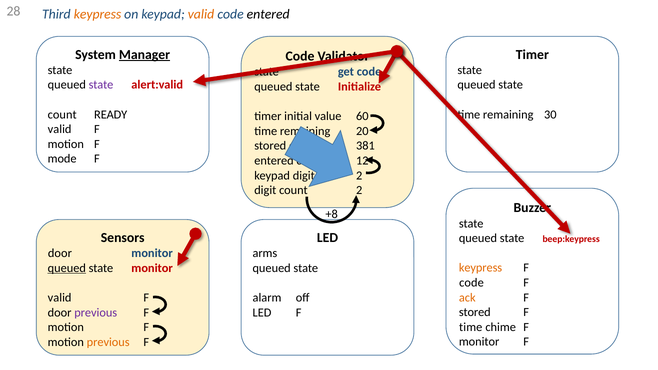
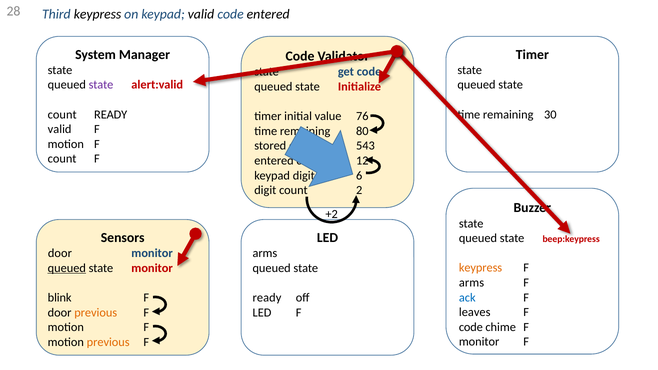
keypress colour: orange -> black (98, 14)
valid colour: orange -> black (201, 14)
Manager underline: present -> none (144, 55)
60: 60 -> 76 (362, 116)
20: 20 -> 80 (362, 131)
381: 381 -> 543 (365, 146)
mode: mode -> count (62, 159)
2: 2 -> 6 (359, 175)
+8: +8 -> +2 (332, 214)
code: code -> arms (471, 283)
ack colour: orange -> blue (467, 298)
valid: valid -> blink (60, 298)
alarm: alarm -> ready (267, 298)
stored: stored -> leaves (475, 312)
previous colour: purple -> orange (96, 313)
time: time -> code (471, 327)
